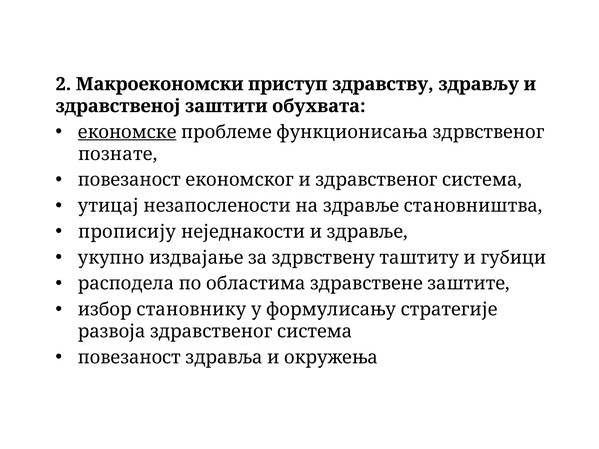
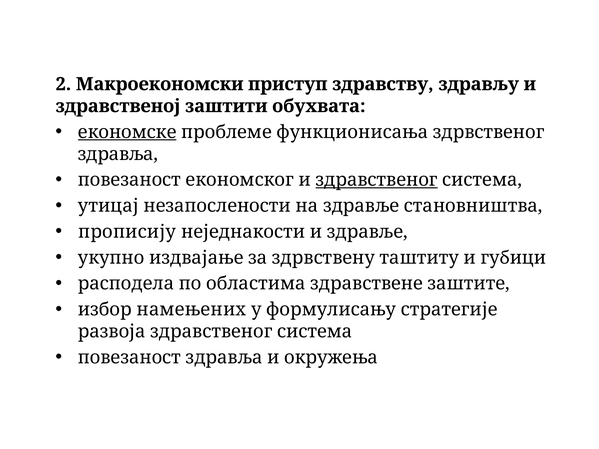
познате: познате -> здравља (118, 154)
здравственог underline: none -> present (377, 180)
становнику: становнику -> намењених (191, 310)
